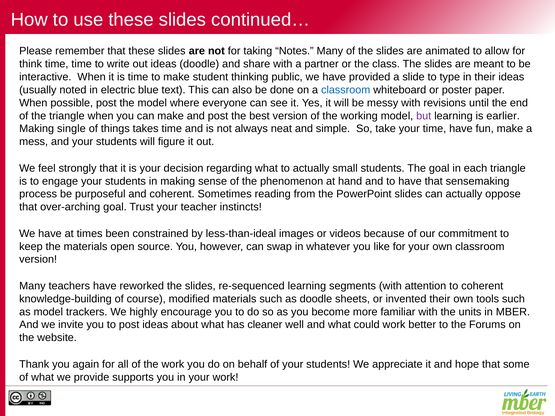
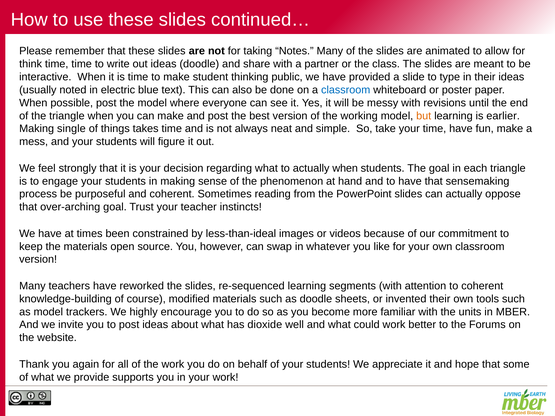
but colour: purple -> orange (424, 116)
actually small: small -> when (345, 168)
cleaner: cleaner -> dioxide (265, 325)
